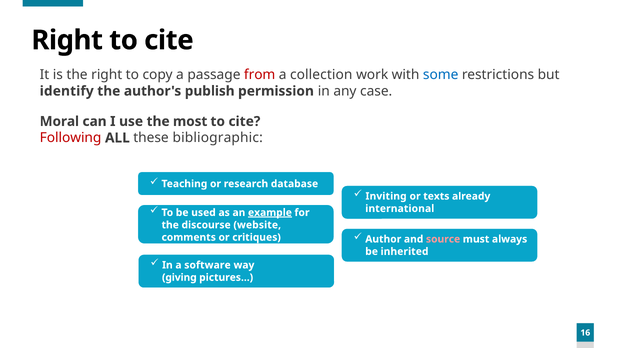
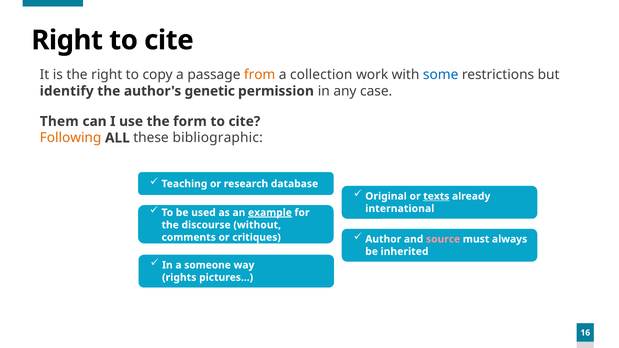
from colour: red -> orange (260, 75)
publish: publish -> genetic (210, 91)
Moral: Moral -> Them (59, 121)
most: most -> form (190, 121)
Following colour: red -> orange (71, 138)
Inviting: Inviting -> Original (386, 196)
texts underline: none -> present (436, 196)
website: website -> without (257, 225)
software: software -> someone (208, 265)
giving: giving -> rights (179, 278)
